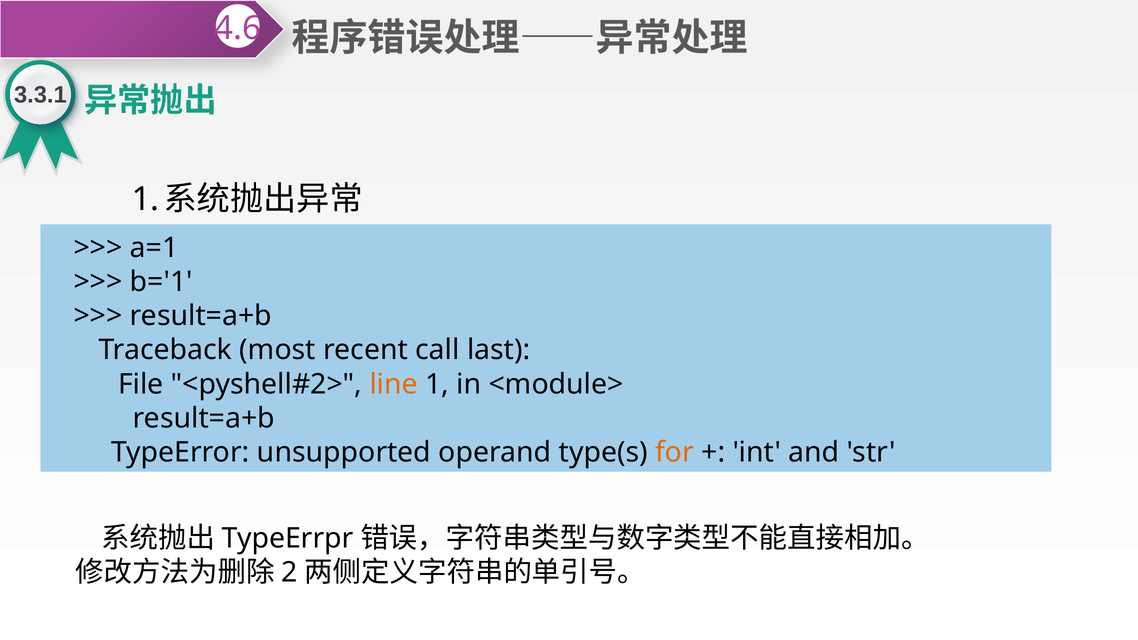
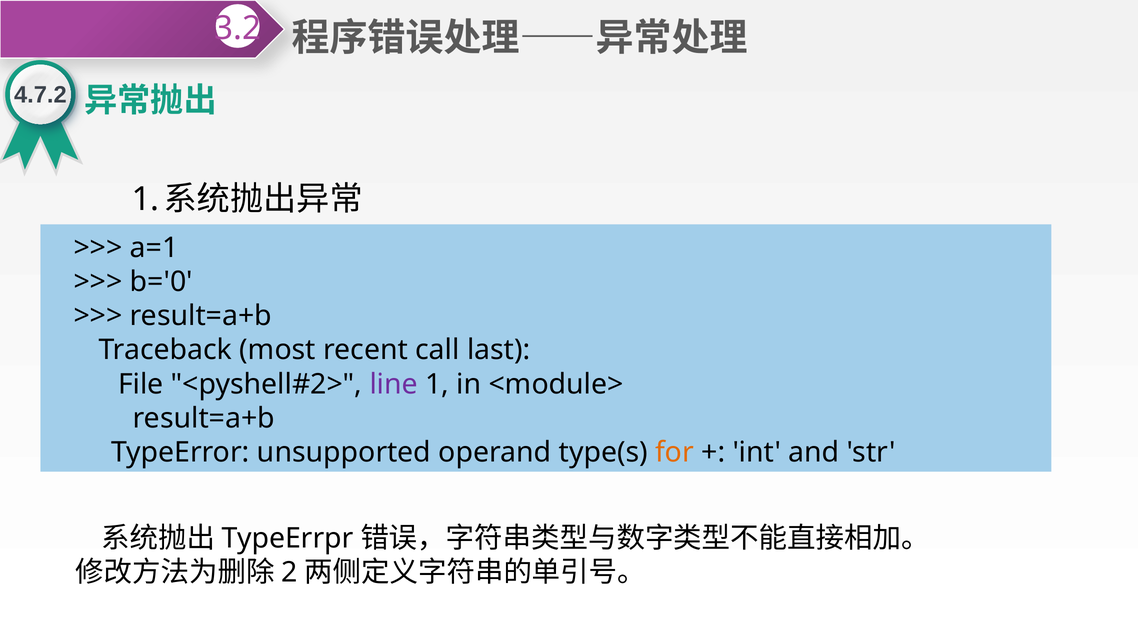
4.6: 4.6 -> 3.2 (238, 28)
3.3.1: 3.3.1 -> 4.7.2 (40, 95)
b='1: b='1 -> b='0 (161, 282)
line colour: orange -> purple (394, 384)
